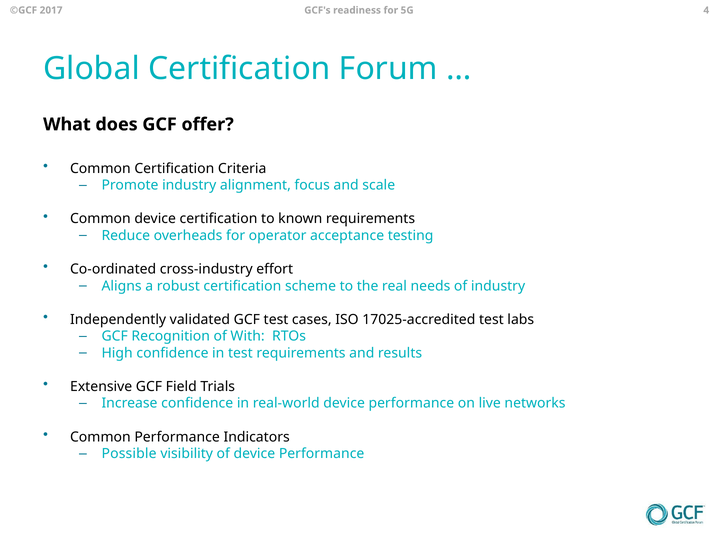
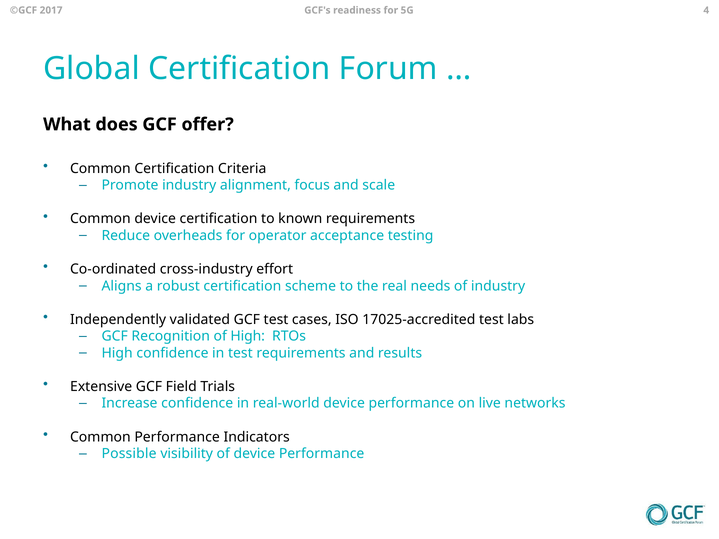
of With: With -> High (248, 336)
